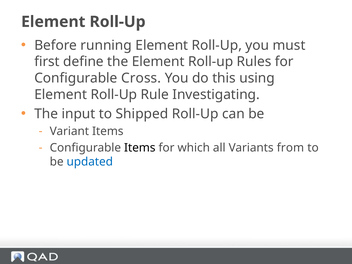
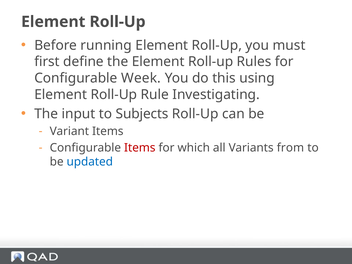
Cross: Cross -> Week (141, 78)
Shipped: Shipped -> Subjects (142, 114)
Items colour: black -> red (140, 148)
